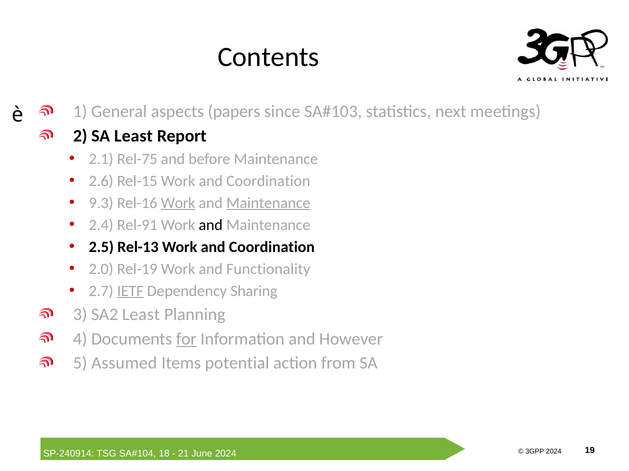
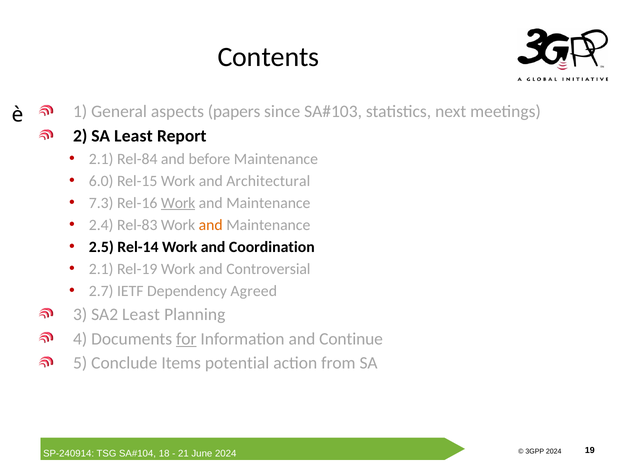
Rel-75: Rel-75 -> Rel-84 (137, 159)
2.6: 2.6 -> 6.0 (101, 181)
Rel-15 Work and Coordination: Coordination -> Architectural (268, 181)
9.3: 9.3 -> 7.3 (101, 203)
Maintenance underline: present -> none (268, 203)
Rel-91: Rel-91 -> Rel-83 (137, 225)
and colour: black -> orange (211, 225)
Rel-13: Rel-13 -> Rel-14 (138, 247)
2.0: 2.0 -> 2.1 (101, 269)
Functionality: Functionality -> Controversial (268, 269)
IETF underline: present -> none (130, 291)
Sharing: Sharing -> Agreed (254, 291)
However: However -> Continue (351, 339)
Assumed: Assumed -> Conclude (124, 364)
